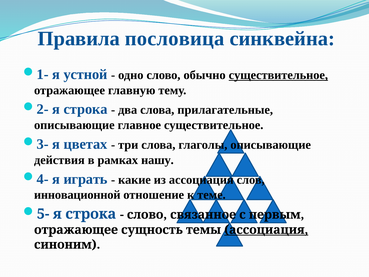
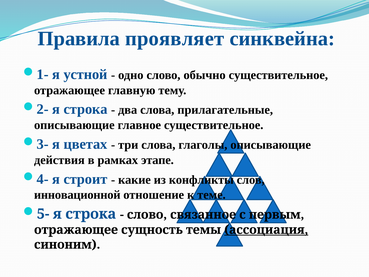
пословица: пословица -> проявляет (175, 39)
существительное underline: present -> none (278, 75)
нашу: нашу -> этапе (157, 160)
играть: играть -> строит (85, 179)
из ассоциация: ассоциация -> конфликты (201, 180)
